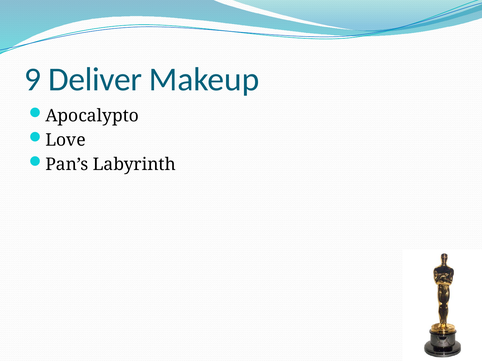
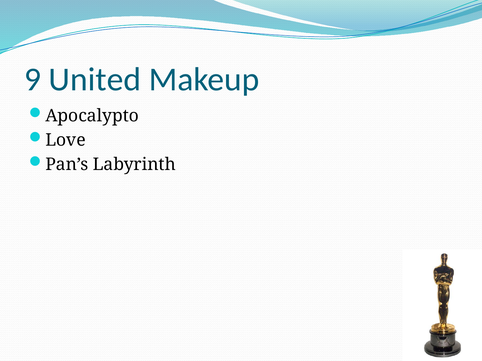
Deliver: Deliver -> United (95, 80)
